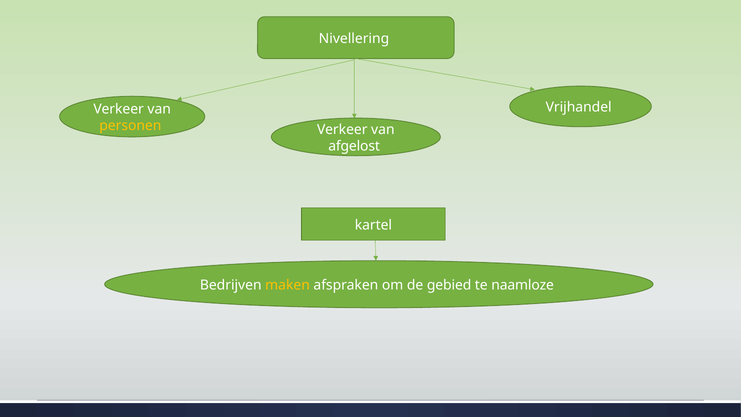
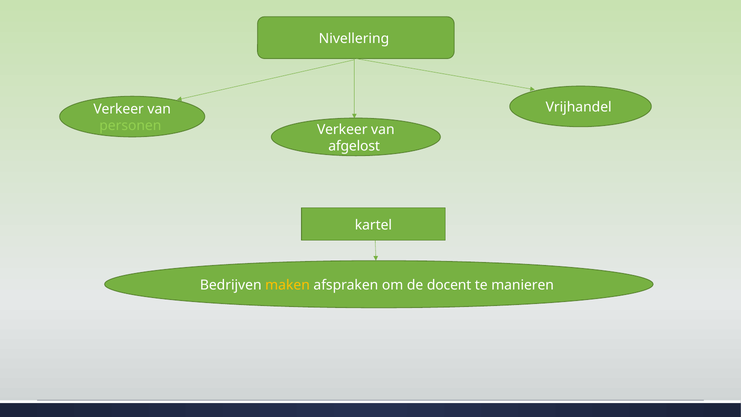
personen colour: yellow -> light green (130, 126)
gebied: gebied -> docent (449, 285)
naamloze: naamloze -> manieren (523, 285)
